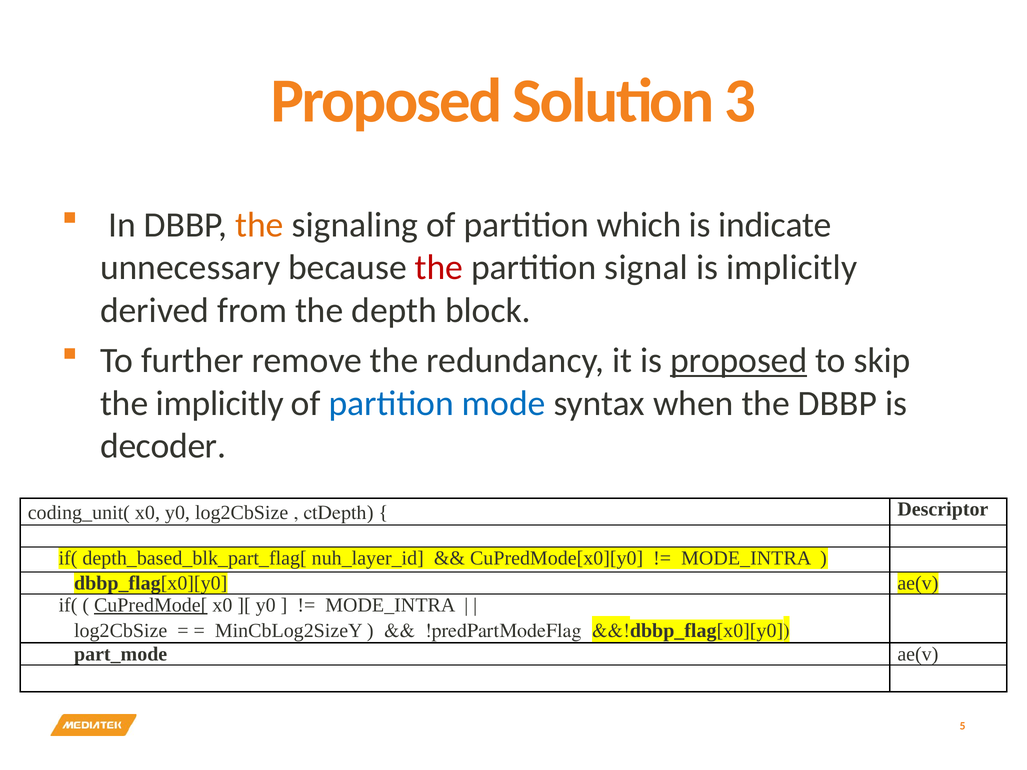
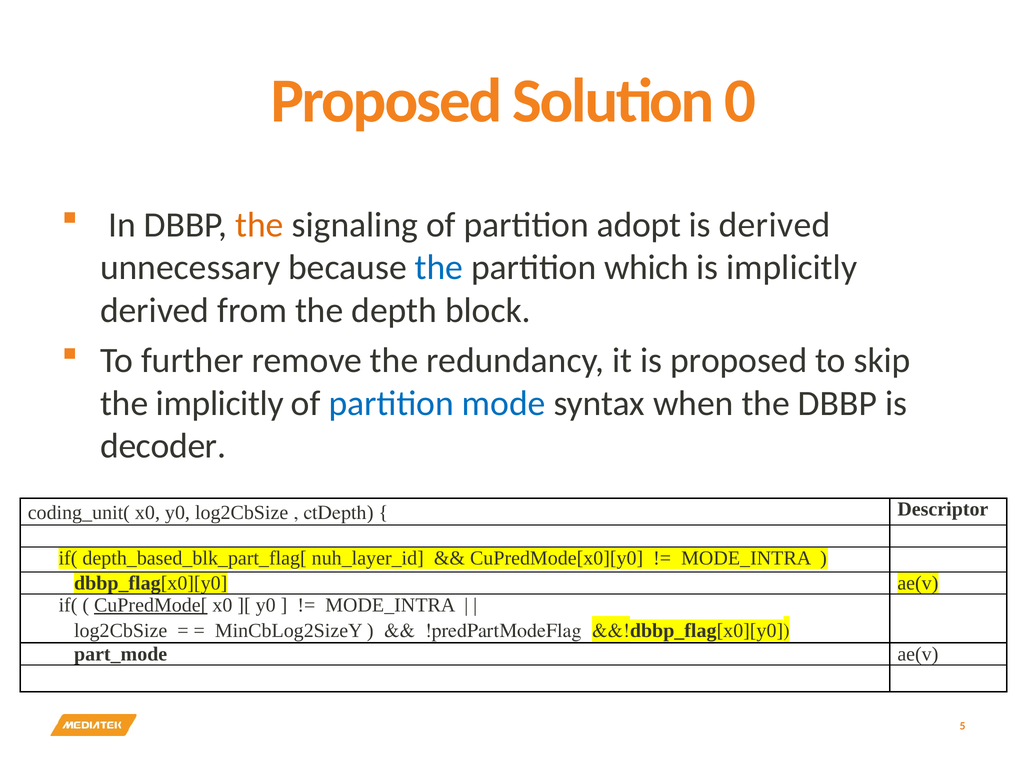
3: 3 -> 0 (740, 101)
which: which -> adopt (639, 225)
is indicate: indicate -> derived (775, 225)
the colour: red -> blue (439, 268)
signal: signal -> which (646, 268)
proposed underline: present -> none (739, 361)
